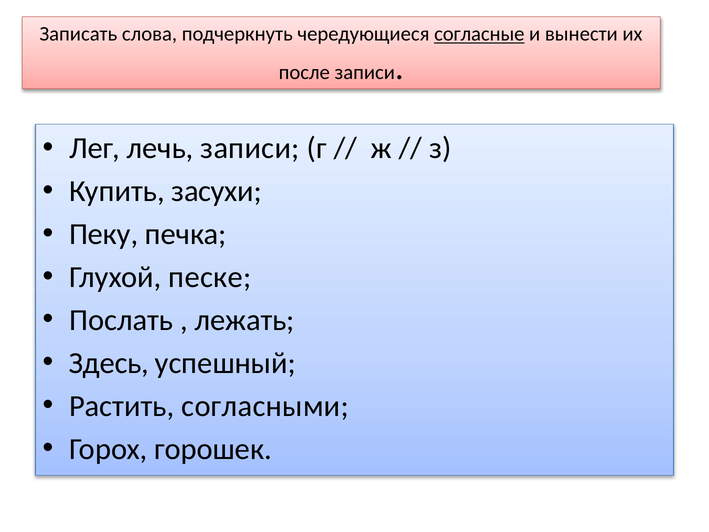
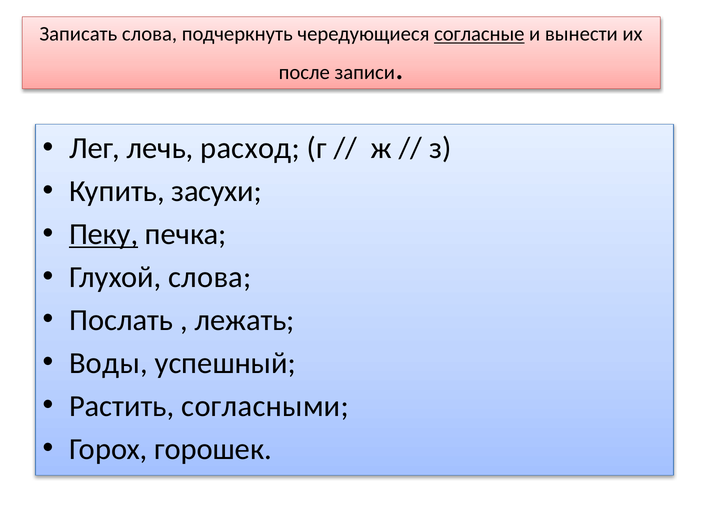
лечь записи: записи -> расход (250, 148)
Пеку underline: none -> present (104, 234)
Глухой песке: песке -> слова (210, 277)
Здесь: Здесь -> Воды (108, 363)
